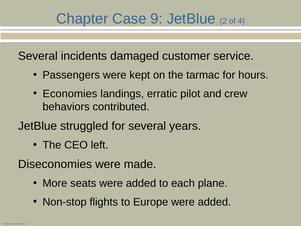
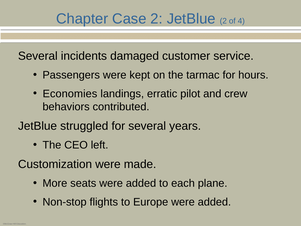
Case 9: 9 -> 2 (157, 19)
Diseconomies: Diseconomies -> Customization (55, 164)
